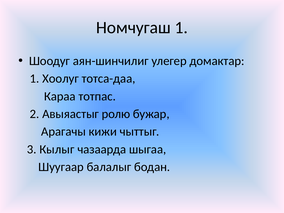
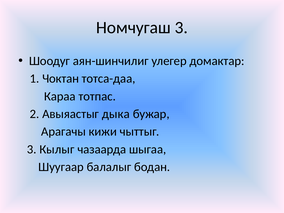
Номчугаш 1: 1 -> 3 (181, 27)
Хоолуг: Хоолуг -> Чоктан (61, 79)
ролю: ролю -> дыка (116, 114)
